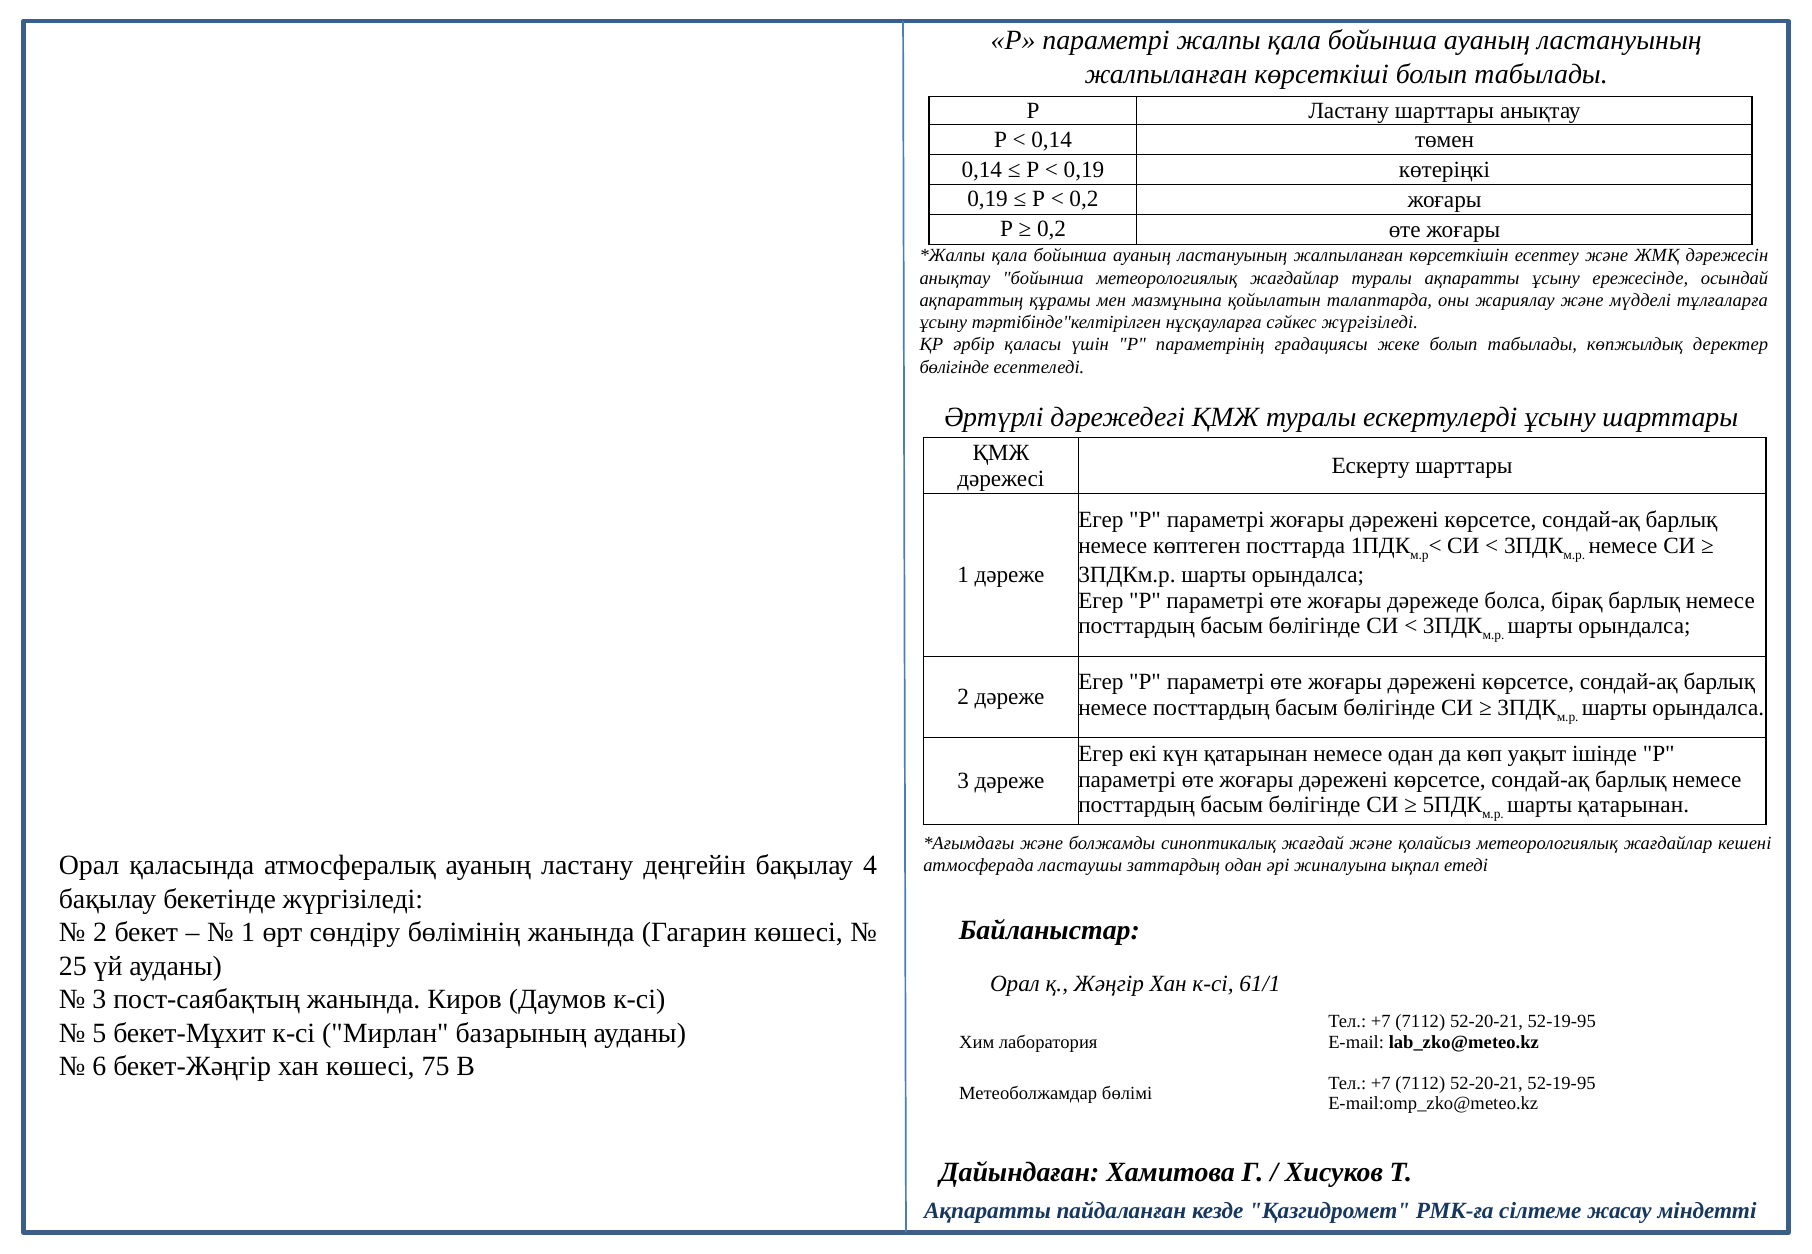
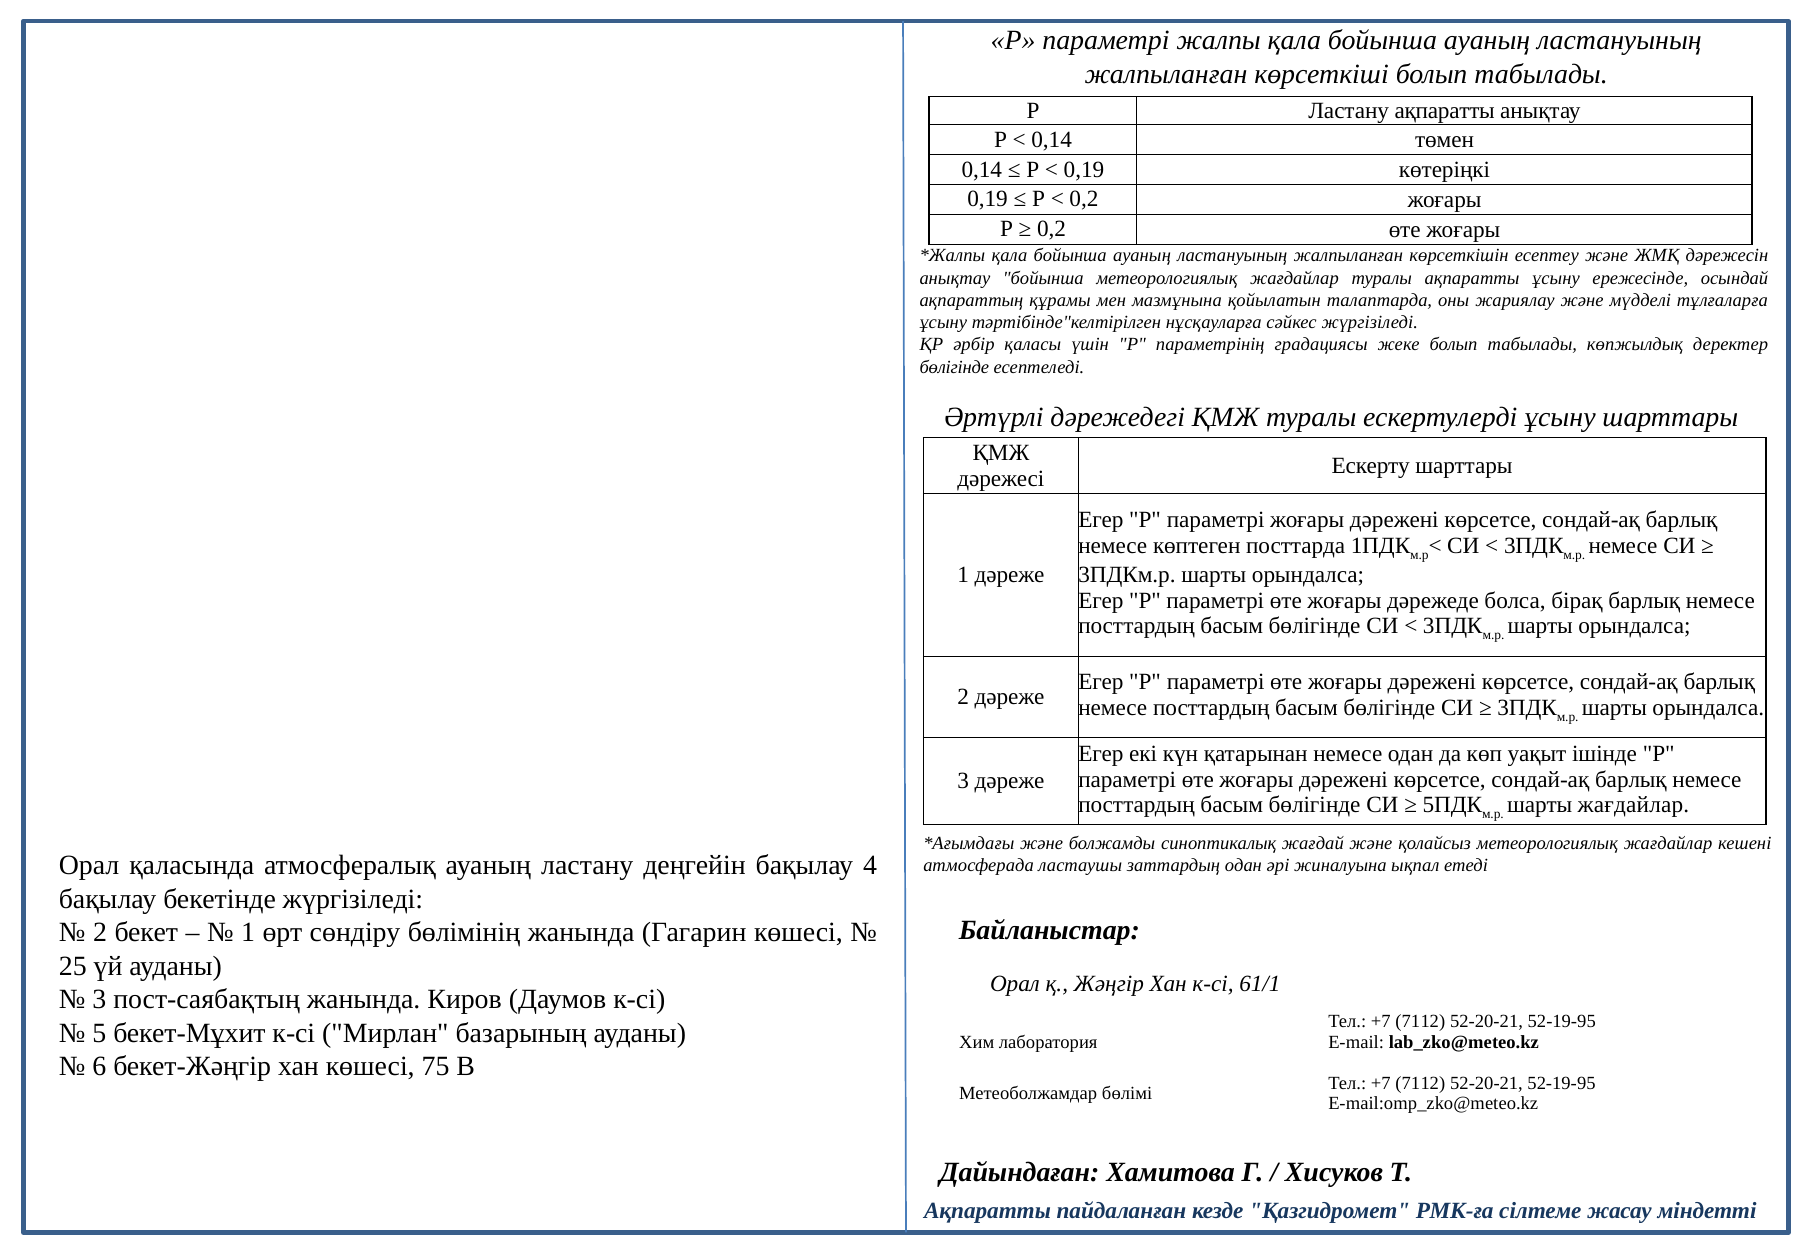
Ластану шарттары: шарттары -> ақпаратты (1445, 111)
шарты қатарынан: қатарынан -> жағдайлар (1633, 805)
